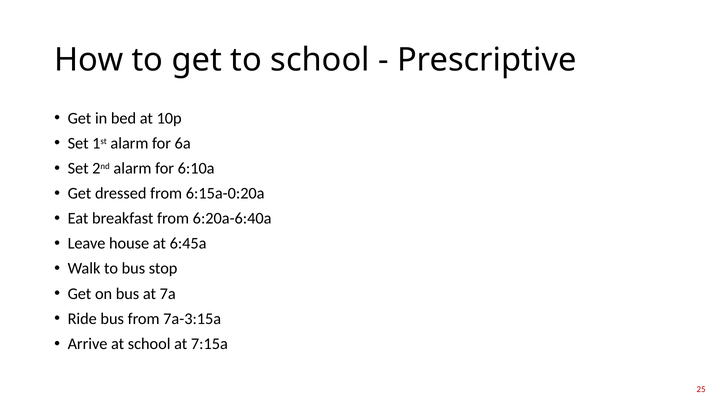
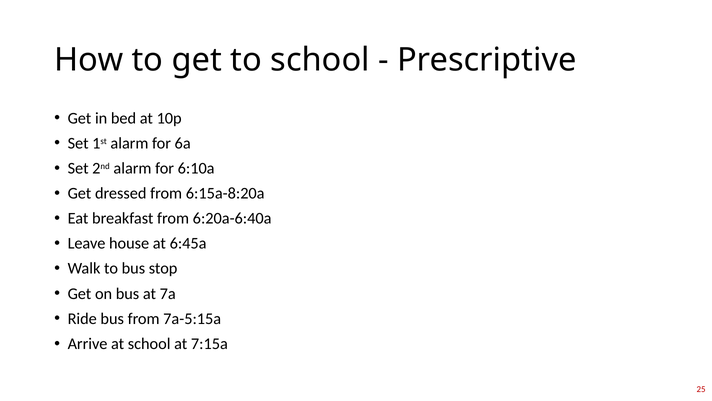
6:15a-0:20a: 6:15a-0:20a -> 6:15a-8:20a (225, 193)
7a-3:15a: 7a-3:15a -> 7a-5:15a (192, 318)
